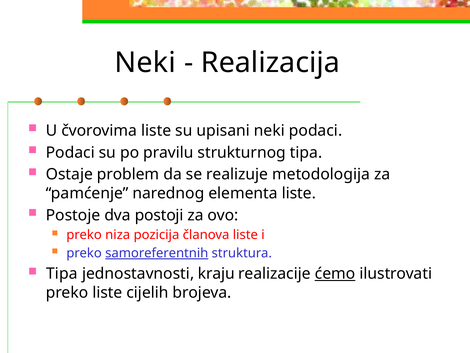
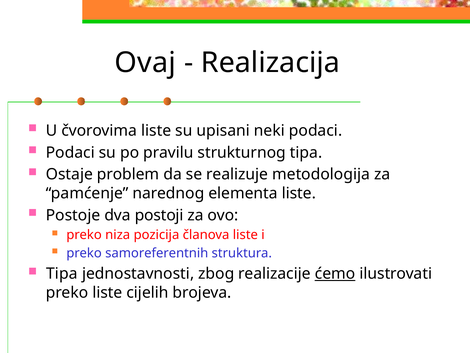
Neki: Neki -> Ovaj (145, 63)
samoreferentnih underline: present -> none (157, 253)
kraju: kraju -> zbog (216, 273)
